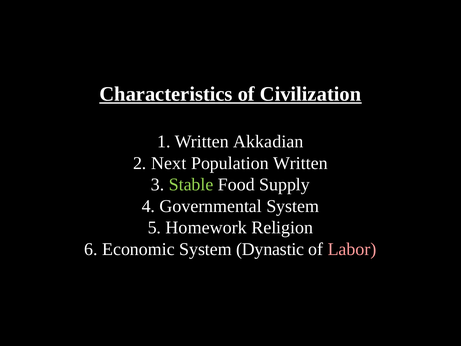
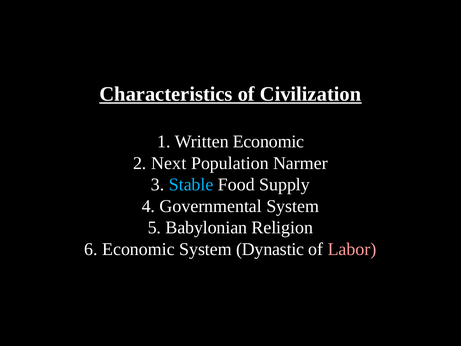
Written Akkadian: Akkadian -> Economic (268, 141)
Population Written: Written -> Narmer (300, 163)
Stable colour: light green -> light blue (191, 184)
Homework: Homework -> Babylonian (206, 228)
